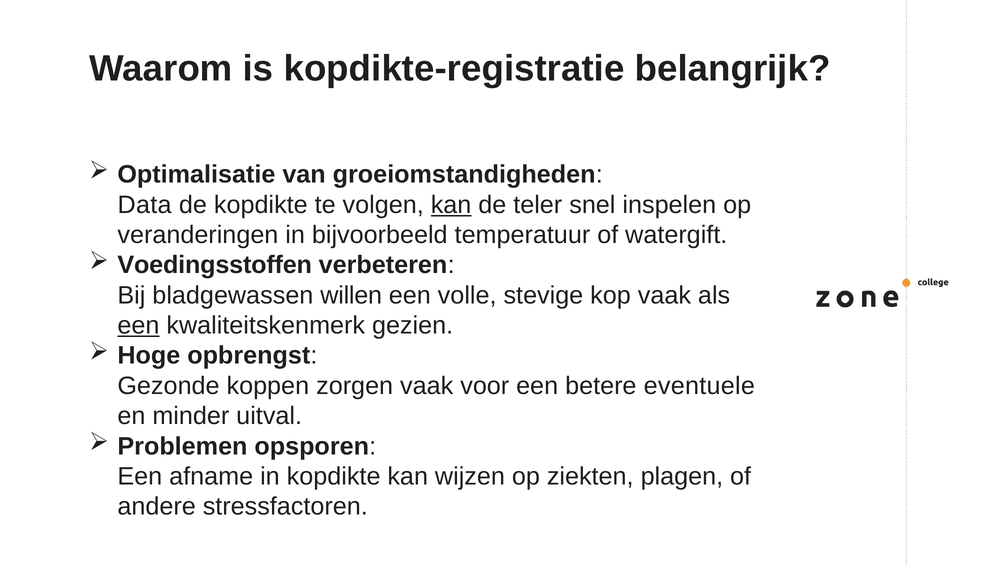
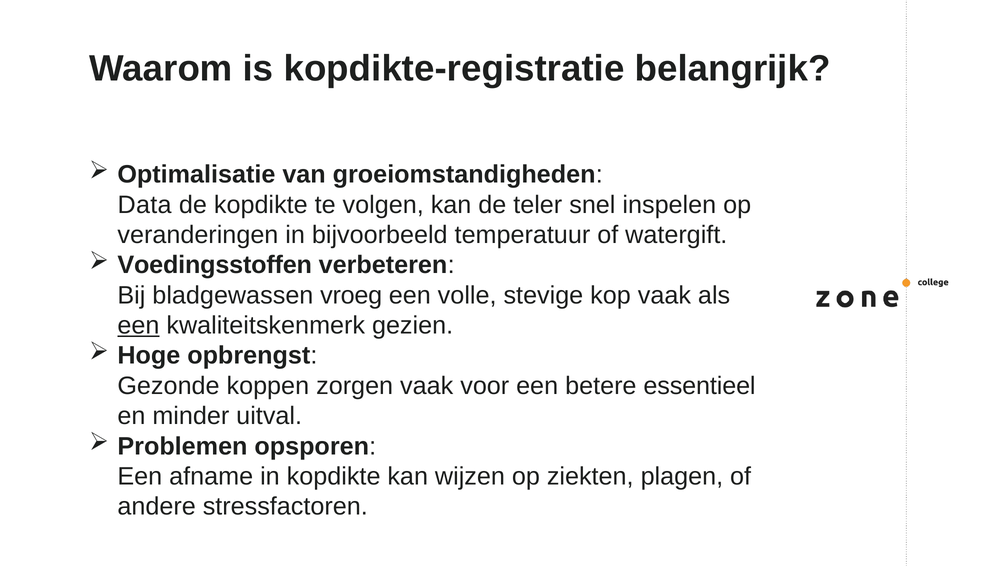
kan underline: present -> none (451, 205)
willen: willen -> vroeg (351, 296)
eventuele: eventuele -> essentieel (700, 386)
